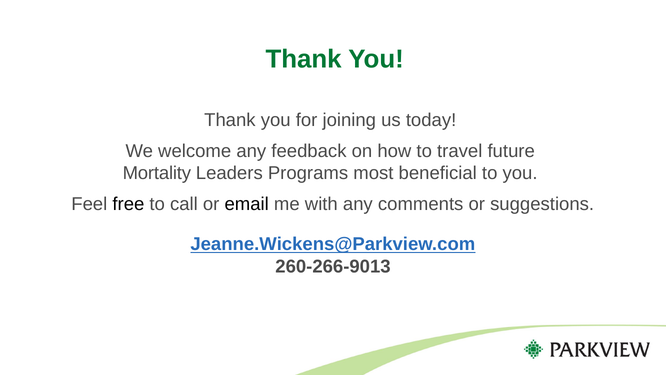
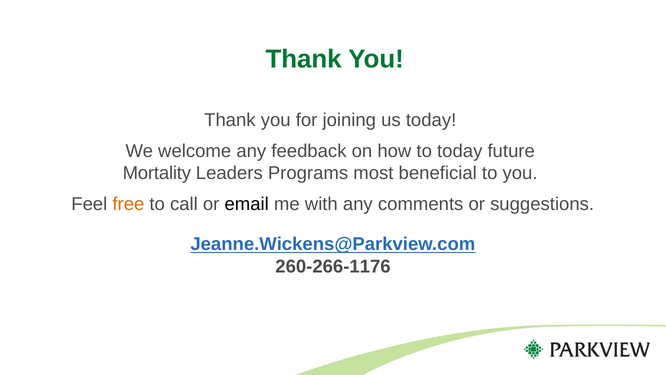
to travel: travel -> today (460, 151)
free colour: black -> orange (128, 204)
260-266-9013: 260-266-9013 -> 260-266-1176 (333, 266)
